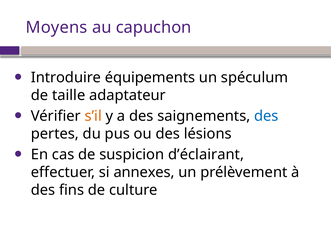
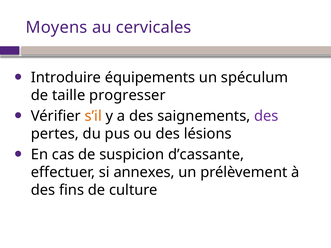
capuchon: capuchon -> cervicales (154, 27)
adaptateur: adaptateur -> progresser (127, 95)
des colour: blue -> purple (266, 116)
d’éclairant: d’éclairant -> d’cassante (206, 155)
